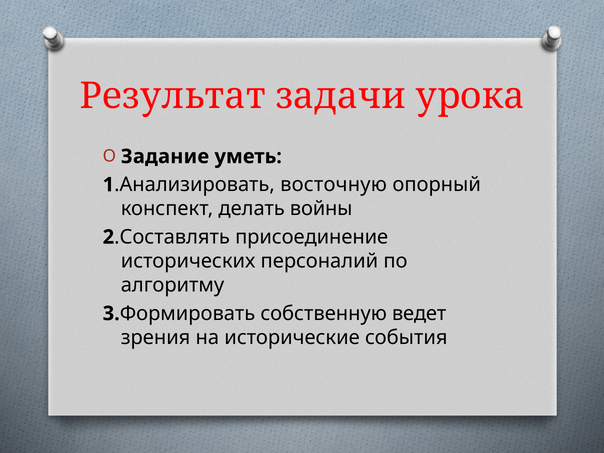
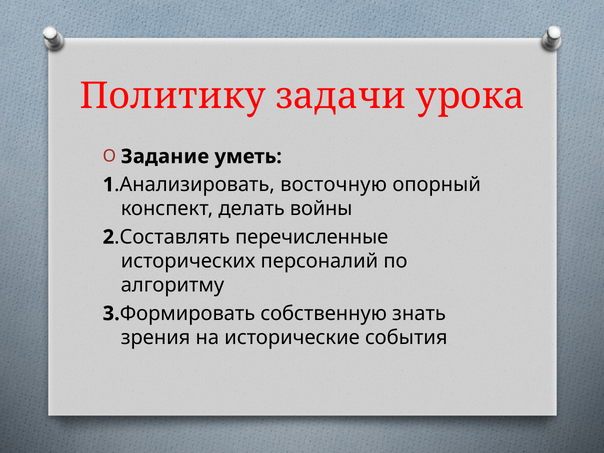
Результат: Результат -> Политику (173, 96)
присоединение: присоединение -> перечисленные (312, 237)
ведет: ведет -> знать (419, 314)
